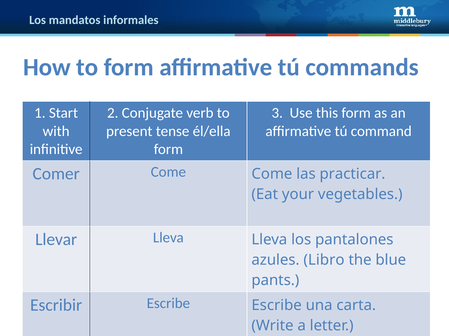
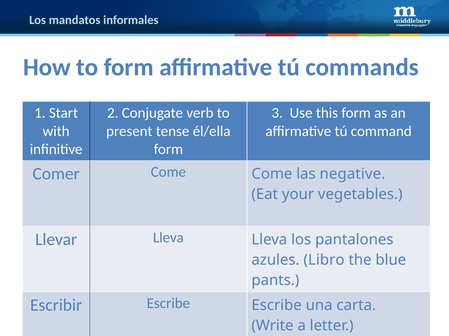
practicar: practicar -> negative (352, 174)
